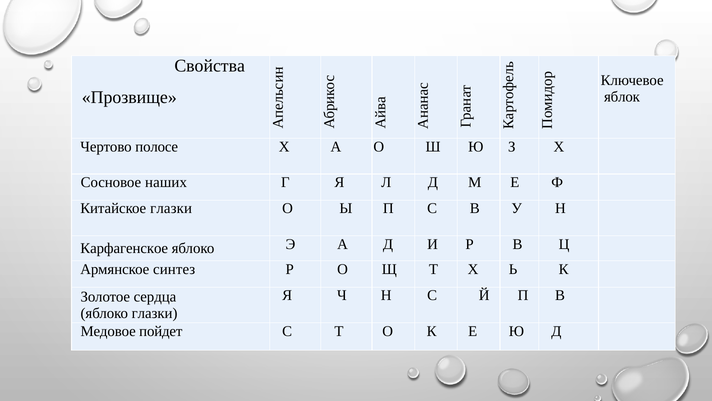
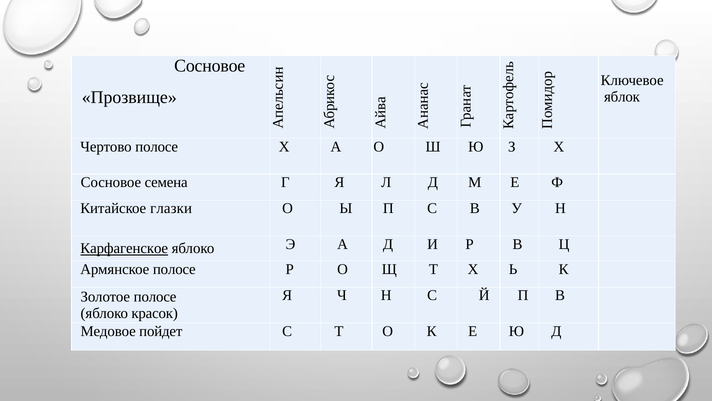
Свойства: Свойства -> Сосновое (210, 66)
наших: наших -> семена (166, 182)
Карфагенское underline: none -> present (124, 248)
Армянское синтез: синтез -> полосе (174, 269)
Золотое сердца: сердца -> полосе (155, 296)
яблоко глазки: глазки -> красок (155, 313)
